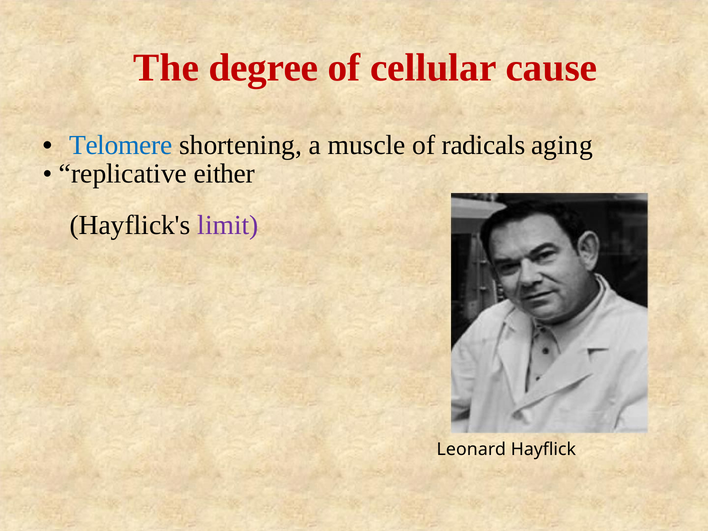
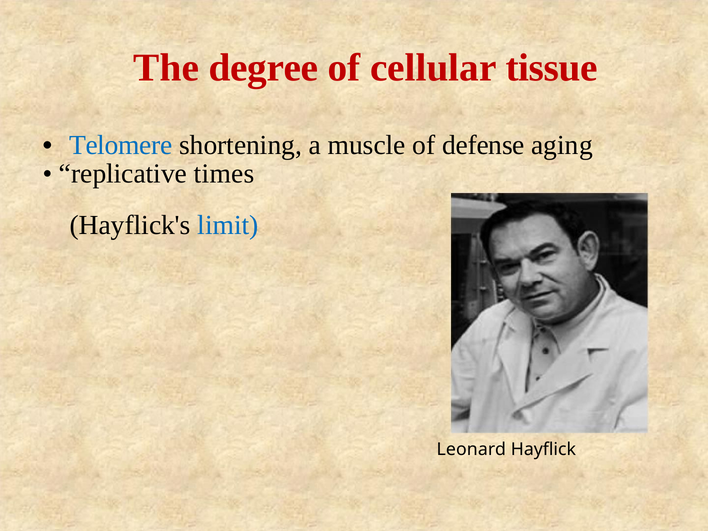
cause: cause -> tissue (552, 68)
radicals: radicals -> defense (483, 145)
either: either -> times (224, 174)
limit colour: purple -> blue (228, 225)
